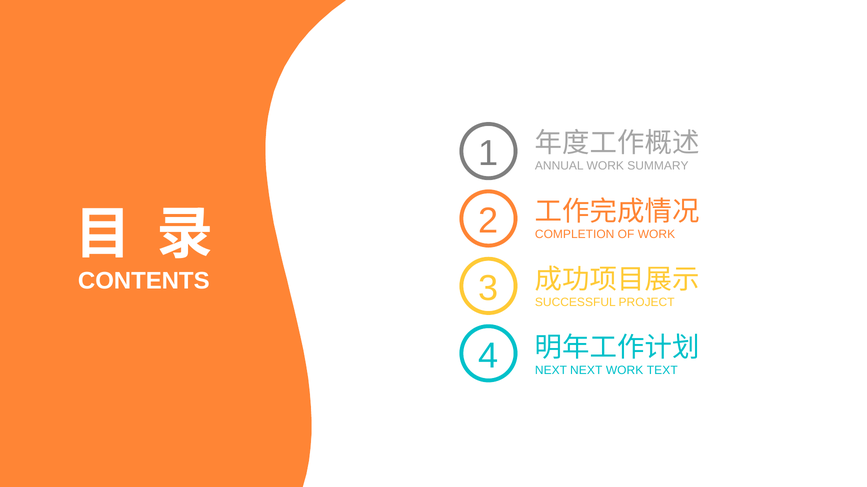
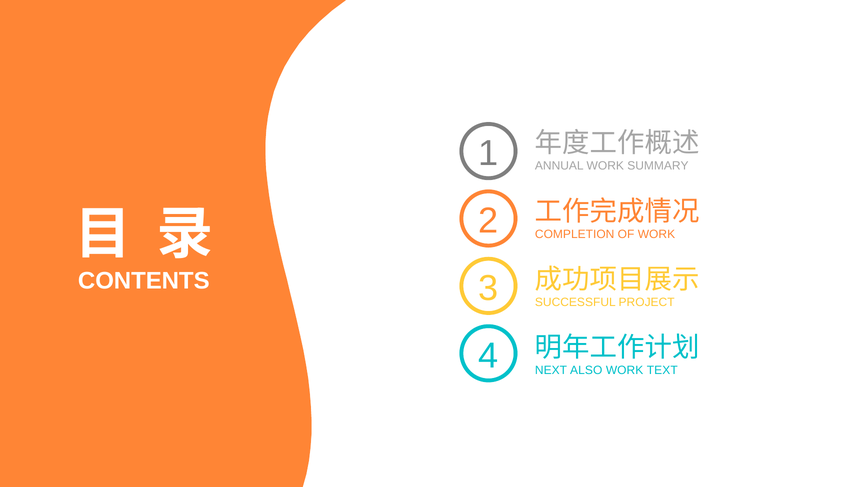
NEXT NEXT: NEXT -> ALSO (586, 371)
